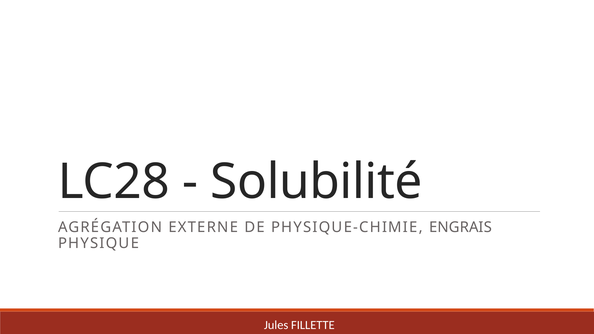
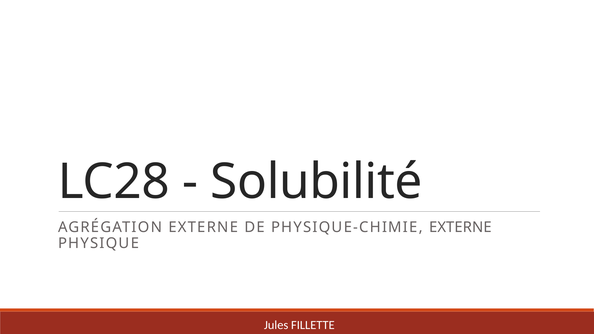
PHYSIQUE-CHIMIE ENGRAIS: ENGRAIS -> EXTERNE (461, 227)
